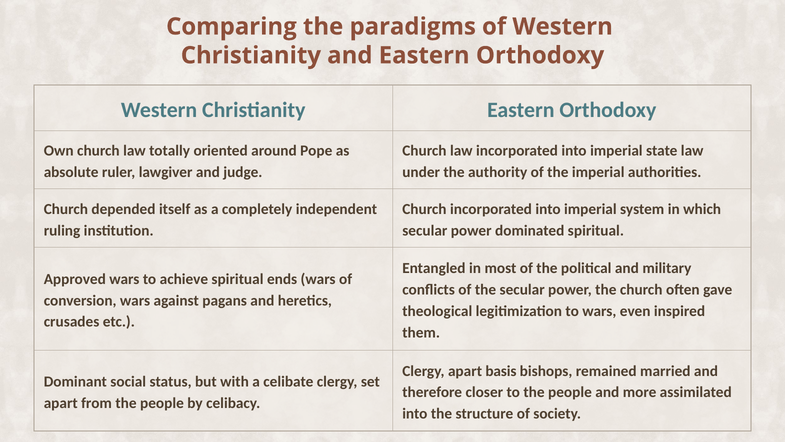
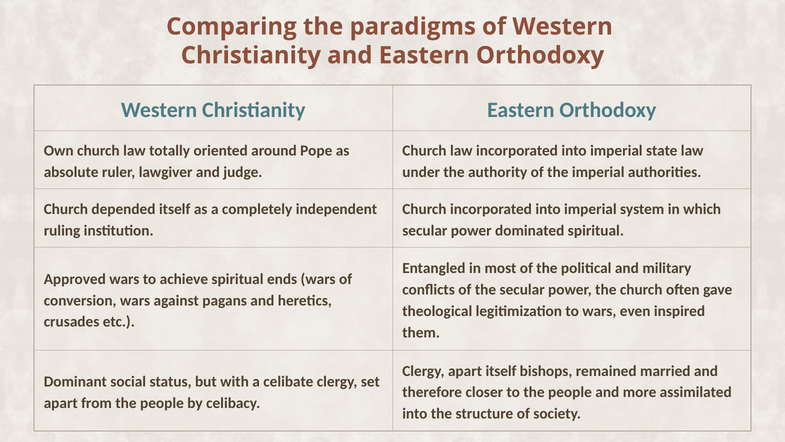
apart basis: basis -> itself (501, 371)
